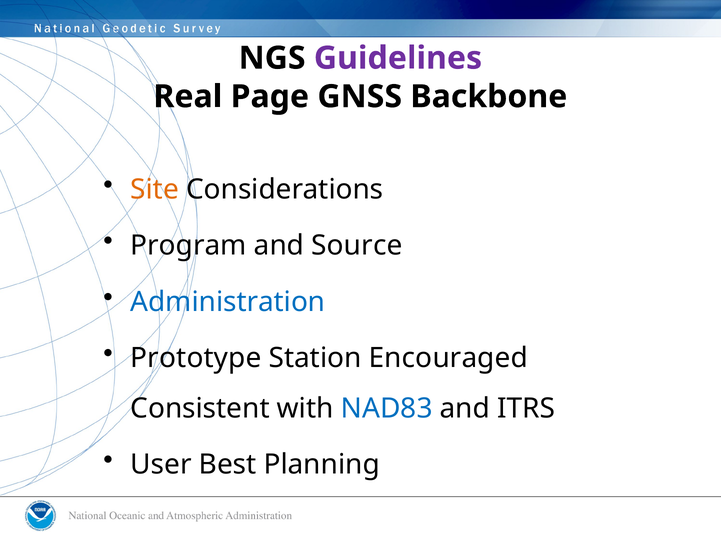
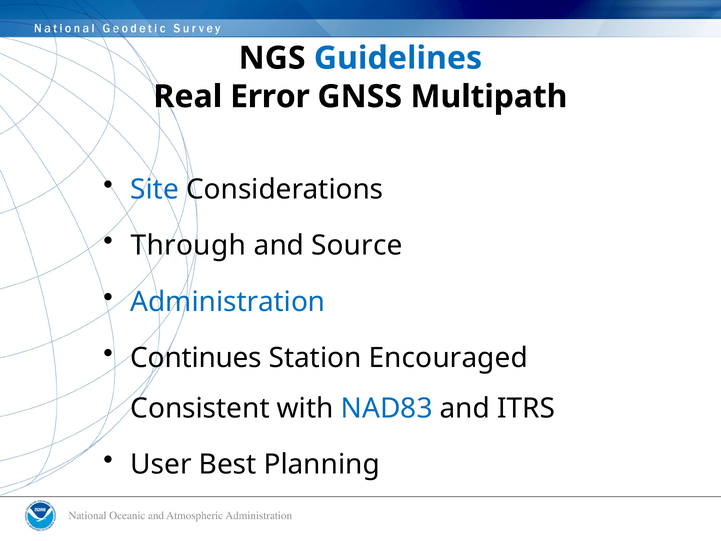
Guidelines colour: purple -> blue (398, 58)
Page: Page -> Error (270, 97)
Backbone: Backbone -> Multipath (489, 97)
Site colour: orange -> blue (155, 189)
Program: Program -> Through (188, 246)
Prototype: Prototype -> Continues (196, 358)
